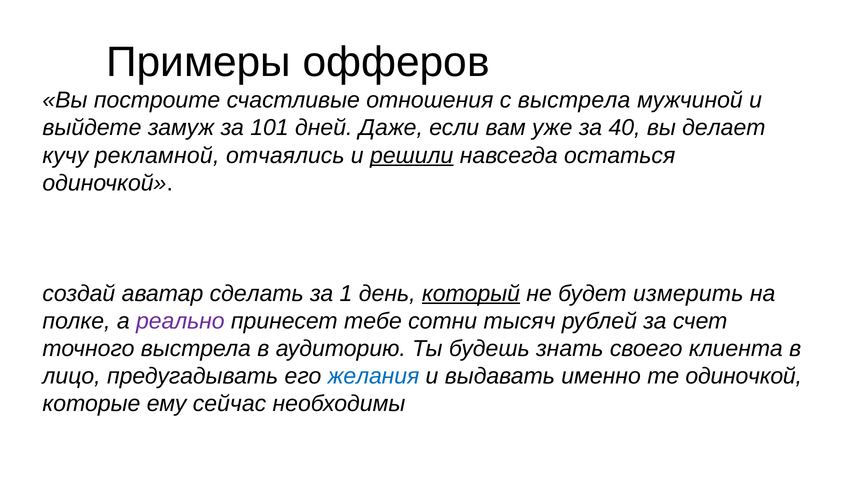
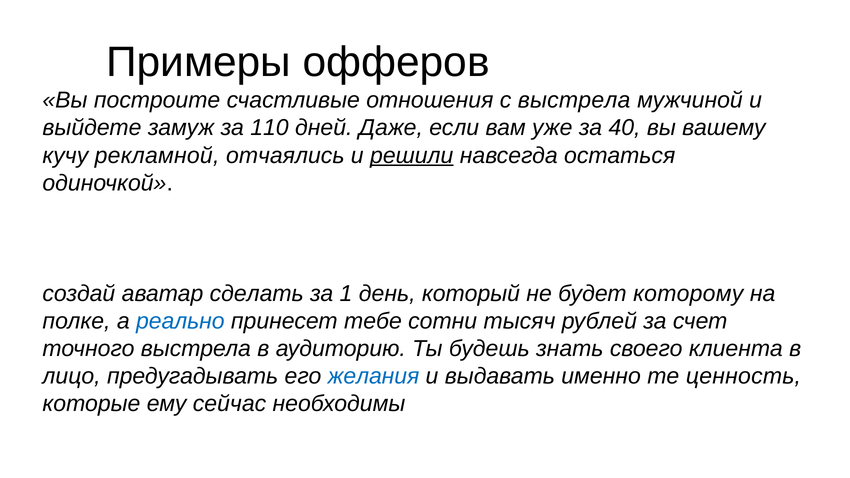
101: 101 -> 110 (269, 128)
делает: делает -> вашему (724, 128)
который underline: present -> none (471, 294)
измерить: измерить -> которому (688, 294)
реально colour: purple -> blue (180, 321)
те одиночкой: одиночкой -> ценность (743, 376)
